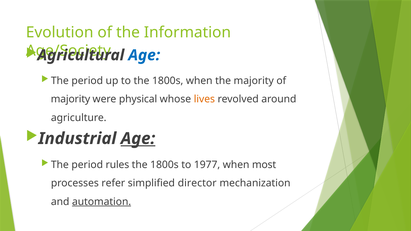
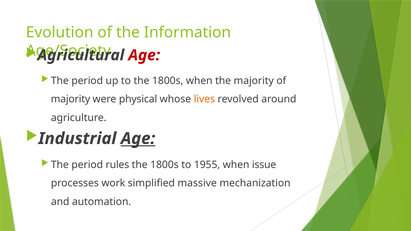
Age colour: blue -> red (144, 55)
1977: 1977 -> 1955 (207, 165)
most: most -> issue (264, 165)
refer: refer -> work (113, 183)
director: director -> massive (197, 183)
automation underline: present -> none (102, 202)
